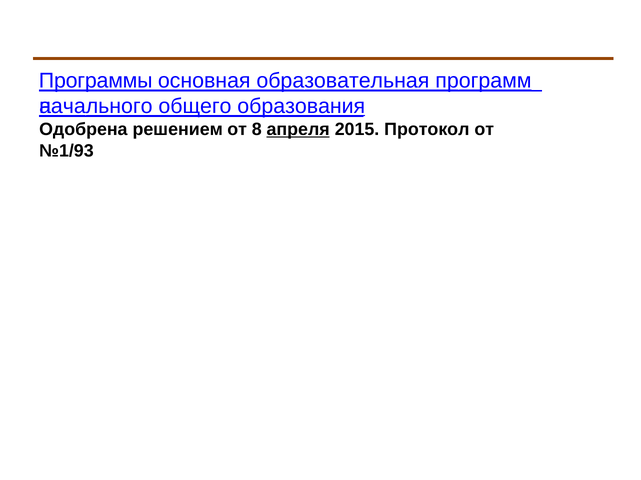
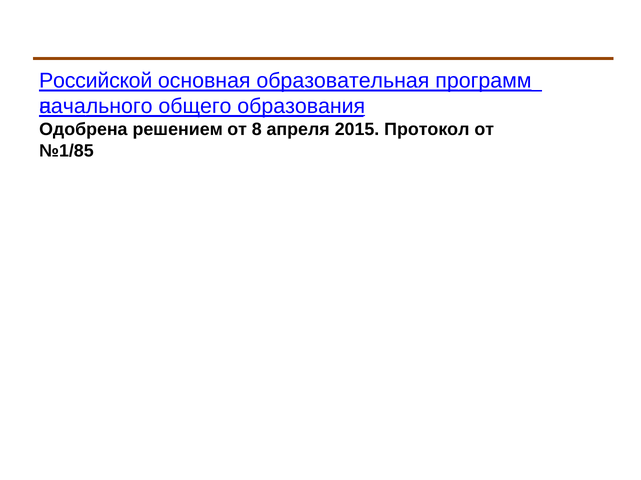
Программы: Программы -> Российской (96, 81)
апреля underline: present -> none (298, 130)
№1/93: №1/93 -> №1/85 (66, 151)
